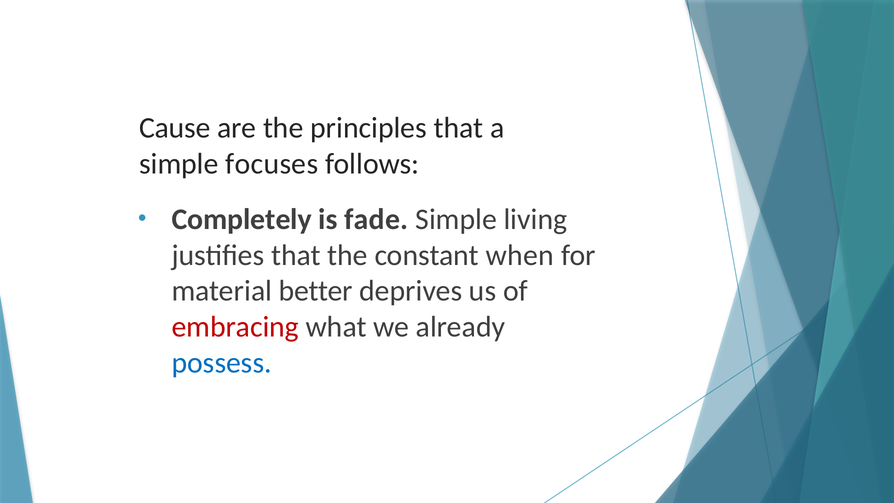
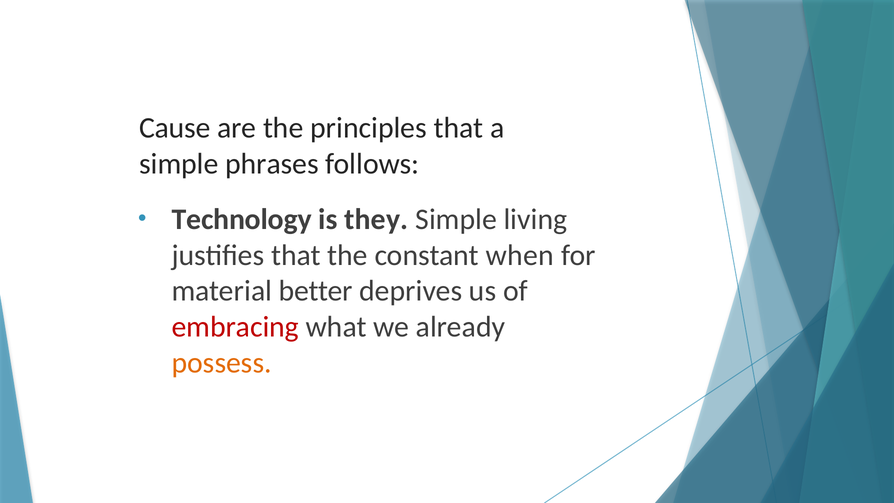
focuses: focuses -> phrases (272, 164)
Completely: Completely -> Technology (242, 220)
fade: fade -> they (376, 220)
possess colour: blue -> orange (222, 363)
